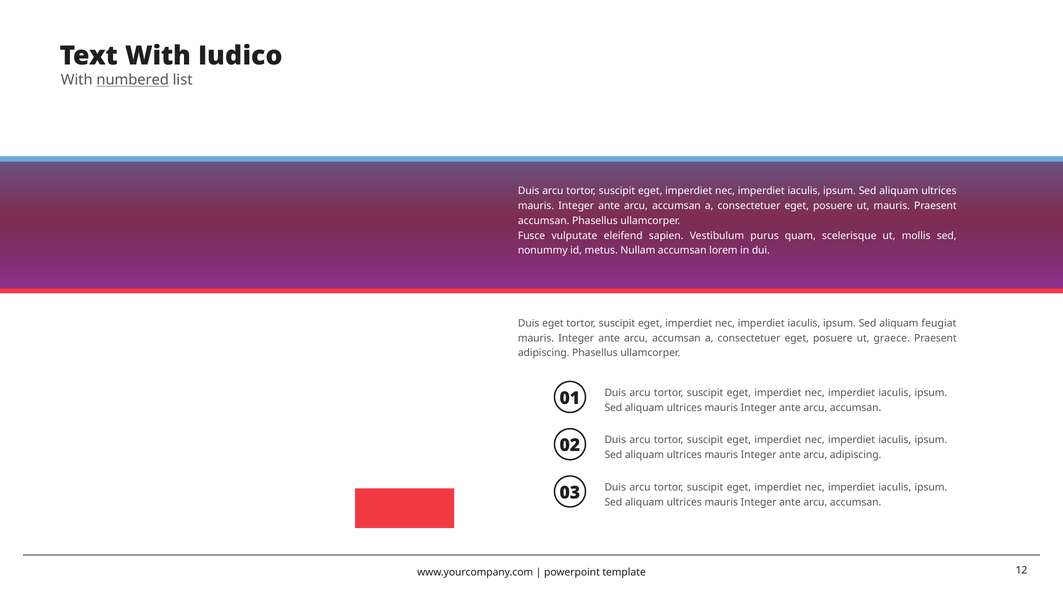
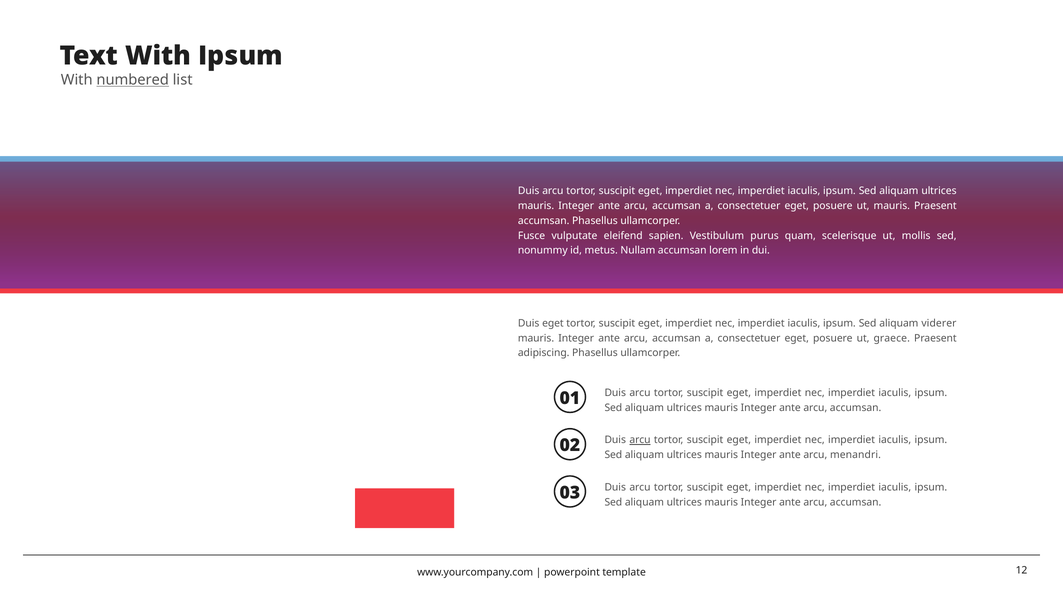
With Iudico: Iudico -> Ipsum (241, 56)
feugiat: feugiat -> viderer (939, 323)
arcu underline: none -> present (640, 440)
arcu adipiscing: adipiscing -> menandri (856, 455)
